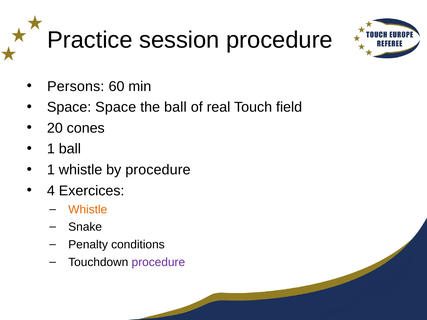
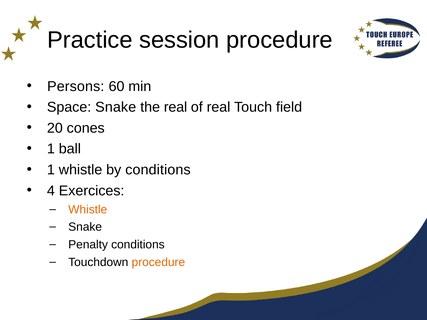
Space Space: Space -> Snake (116, 107)
the ball: ball -> real (176, 107)
by procedure: procedure -> conditions (158, 170)
procedure colour: purple -> orange (158, 262)
